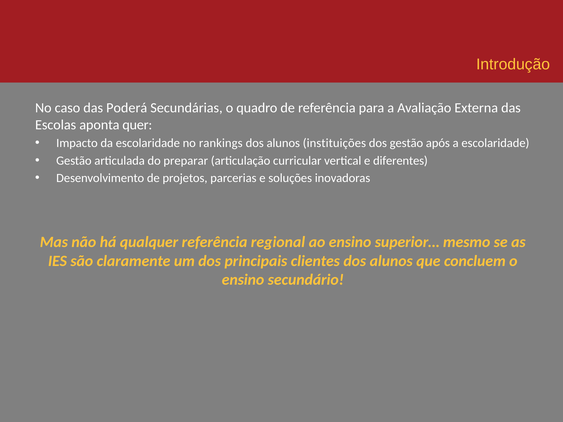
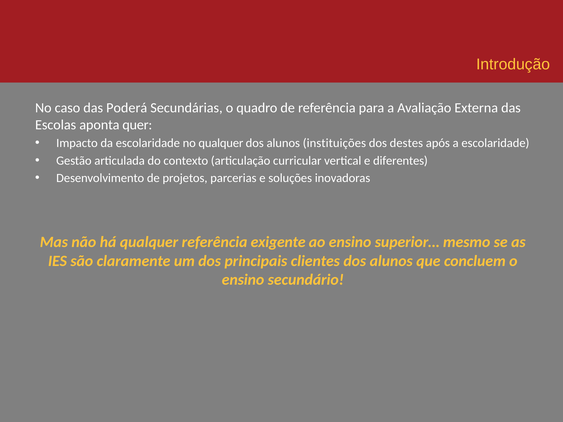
no rankings: rankings -> qualquer (221, 143)
dos gestão: gestão -> destes (406, 143)
preparar: preparar -> contexto (186, 161)
regional: regional -> exigente (278, 242)
